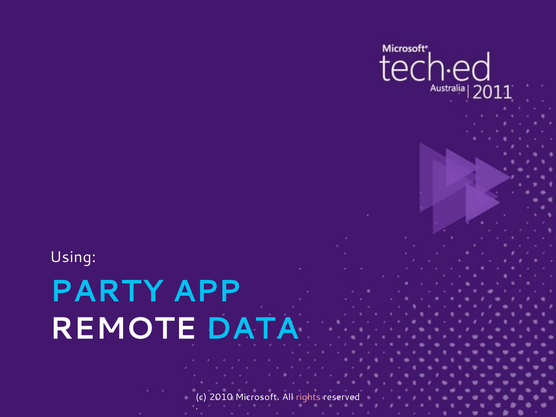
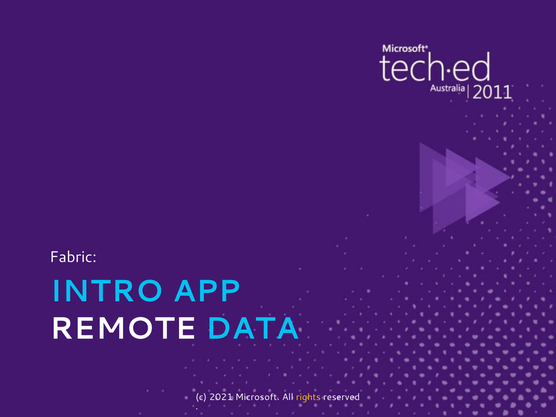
Using: Using -> Fabric (73, 257)
PARTY: PARTY -> INTRO (107, 291)
2010: 2010 -> 2021 (221, 397)
rights colour: pink -> yellow (308, 397)
